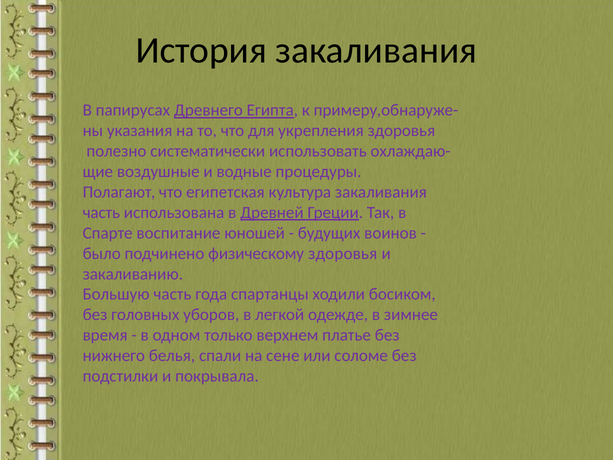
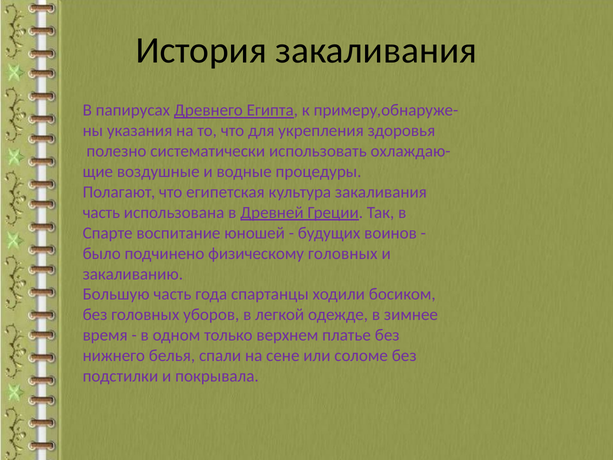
физическому здоровья: здоровья -> головных (343, 253)
